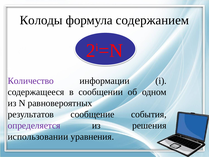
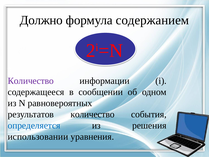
Колоды: Колоды -> Должно (41, 20)
результатов сообщение: сообщение -> количество (93, 114)
определяется colour: purple -> blue (34, 125)
